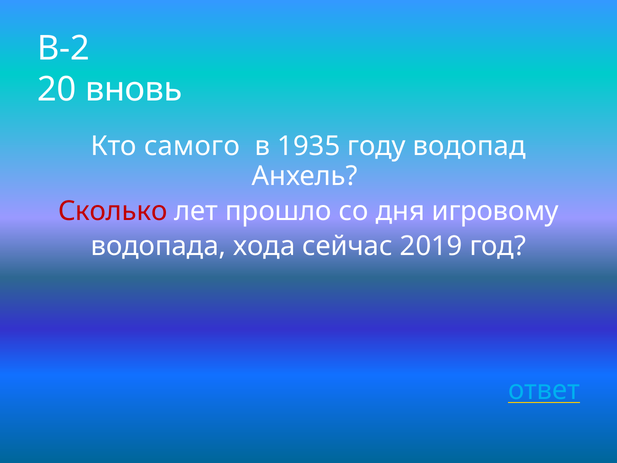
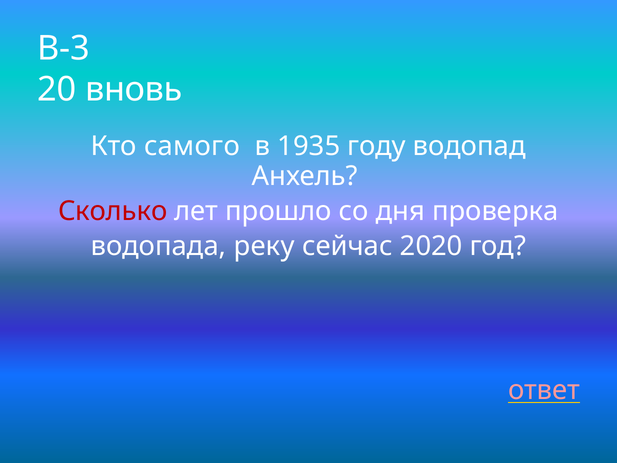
В-2: В-2 -> В-3 (63, 48)
игровому: игровому -> проверка (495, 211)
хода: хода -> реку (264, 246)
2019: 2019 -> 2020 (431, 246)
ответ colour: light blue -> pink (544, 390)
